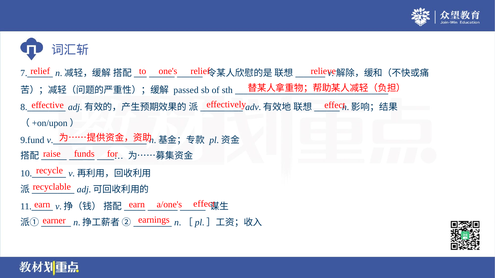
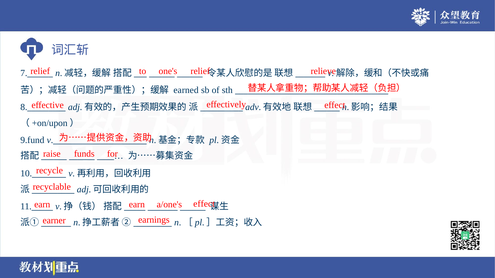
passed: passed -> earned (186, 90)
